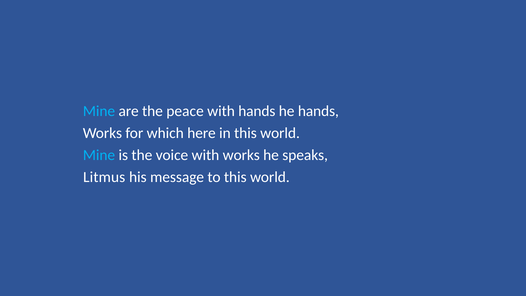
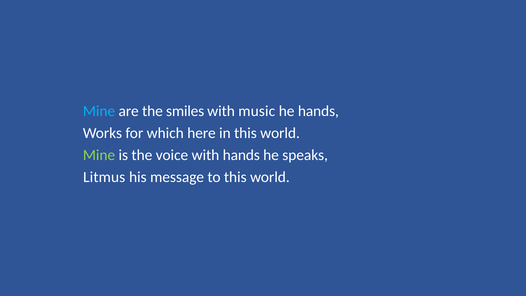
peace: peace -> smiles (185, 111)
with hands: hands -> music (257, 111)
Mine colour: light blue -> light green (99, 155)
with works: works -> hands (241, 155)
